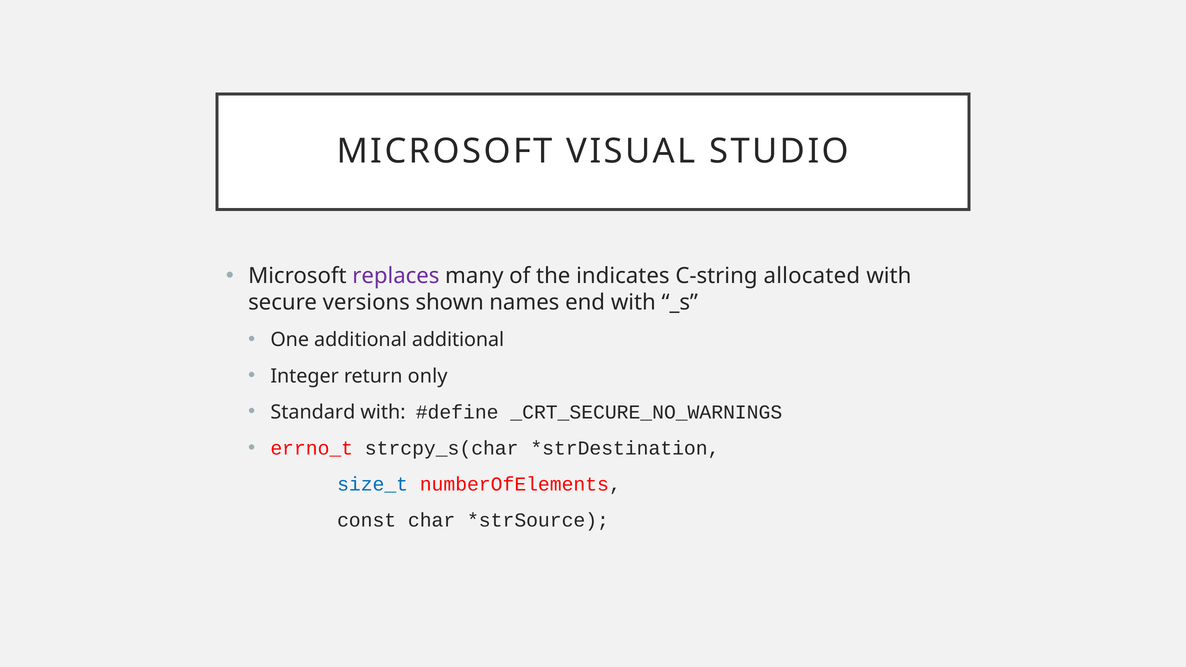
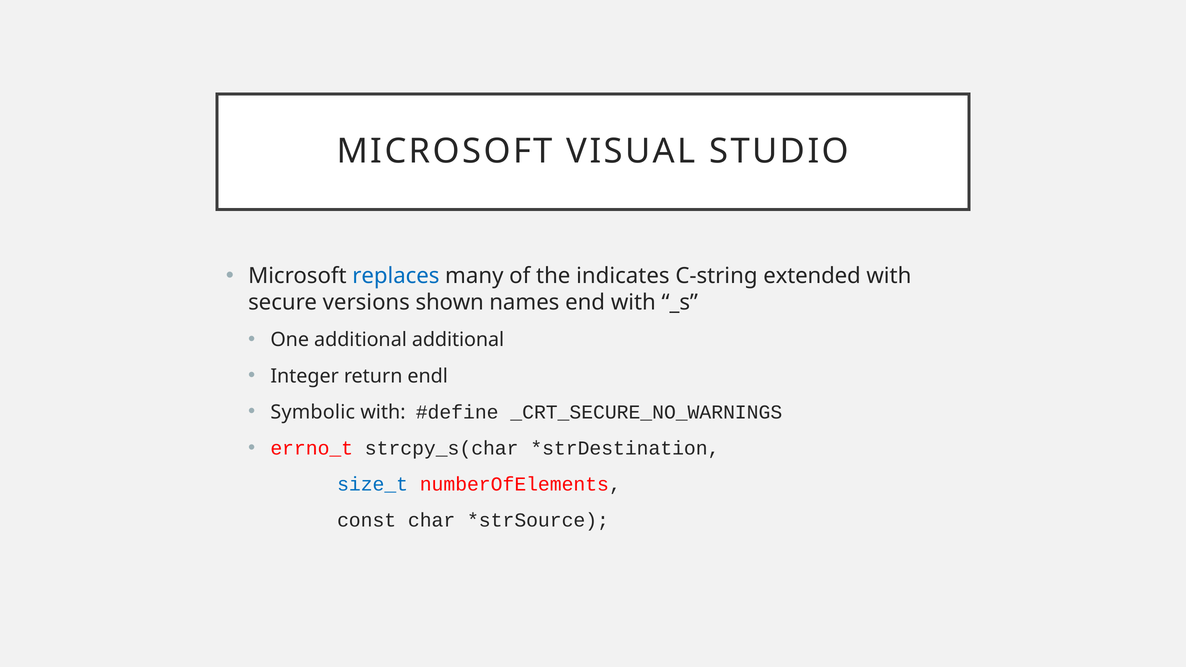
replaces colour: purple -> blue (396, 276)
allocated: allocated -> extended (812, 276)
only: only -> endl (428, 376)
Standard: Standard -> Symbolic (313, 412)
